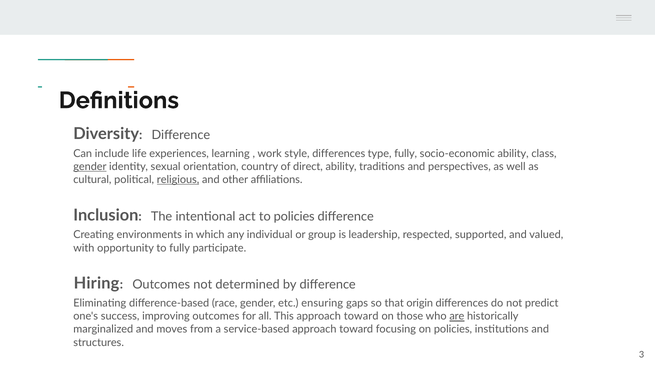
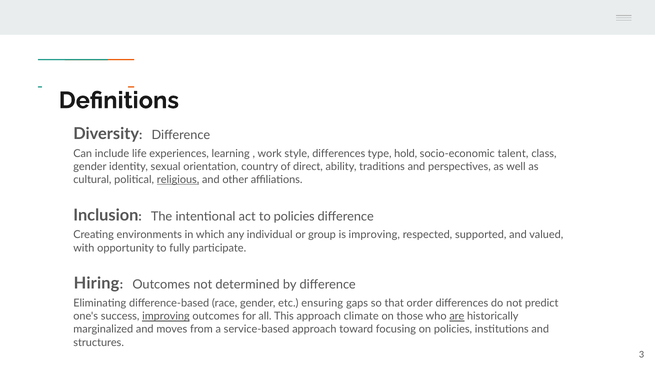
type fully: fully -> hold (406, 154)
socio-economic ability: ability -> talent (513, 154)
gender underline: present -> none (90, 167)
is leadership: leadership -> improving (374, 235)
origin: origin -> order (420, 304)
improving underline: none -> present (166, 317)
This approach toward: toward -> climate (361, 317)
